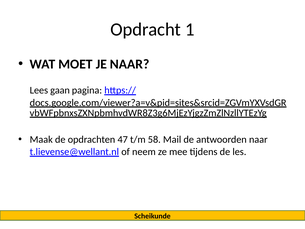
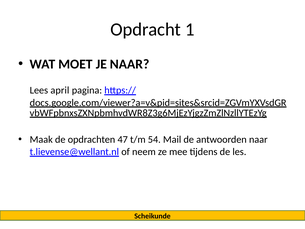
gaan: gaan -> april (60, 90)
58: 58 -> 54 (154, 139)
